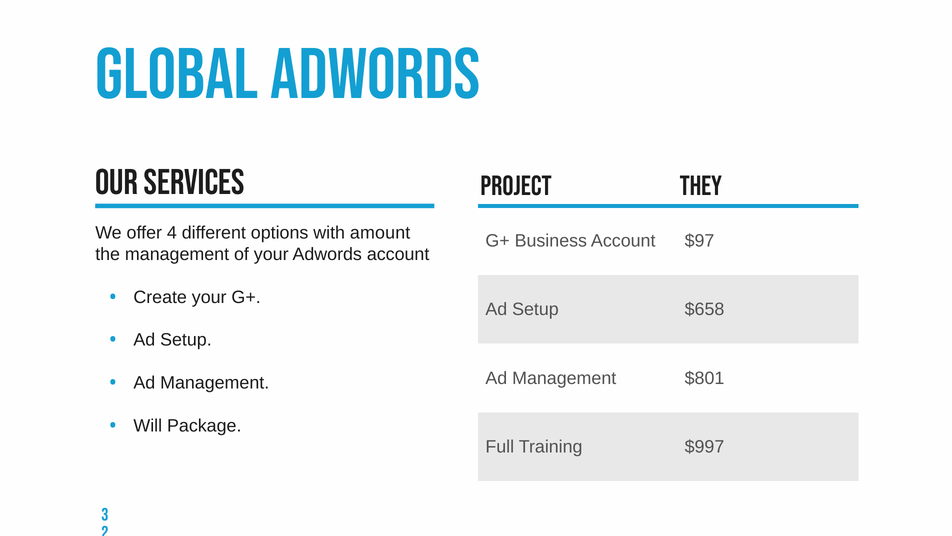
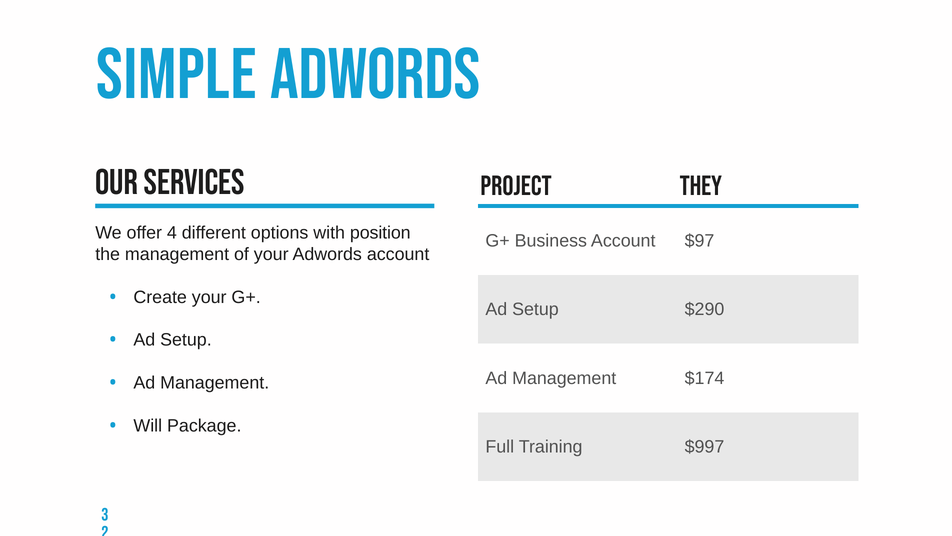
Global: Global -> Simple (177, 74)
amount: amount -> position (380, 233)
$658: $658 -> $290 (705, 309)
$801: $801 -> $174 (705, 378)
